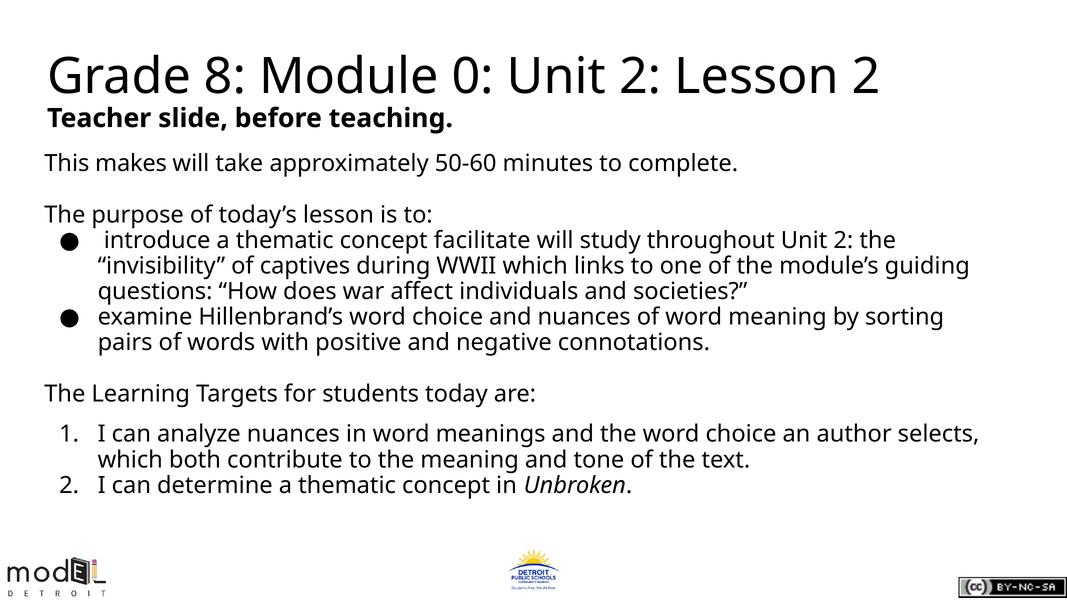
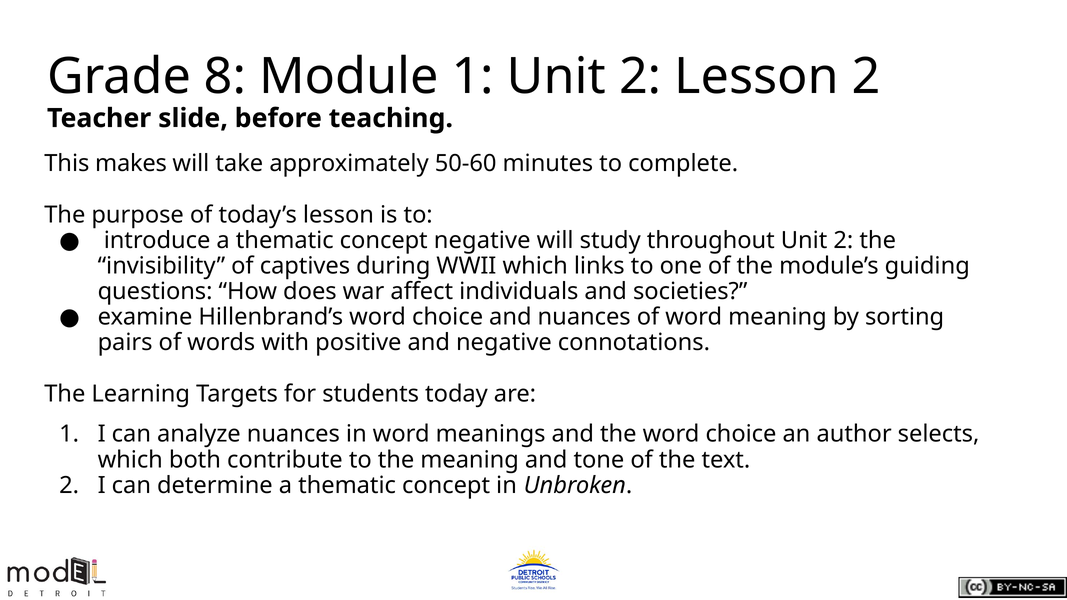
Module 0: 0 -> 1 (473, 77)
concept facilitate: facilitate -> negative (482, 240)
